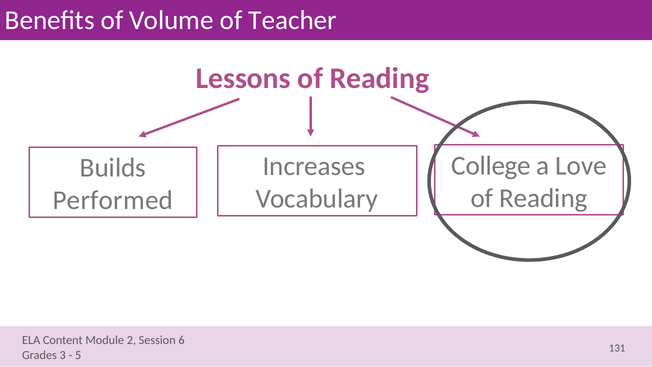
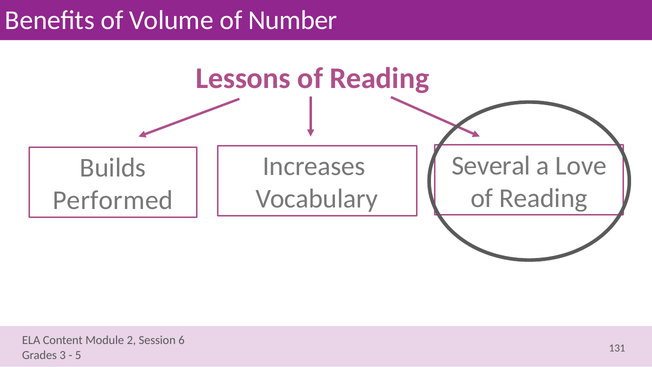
Teacher: Teacher -> Number (293, 20)
College: College -> Several (491, 165)
